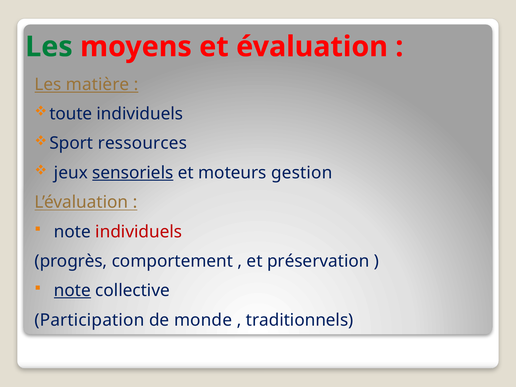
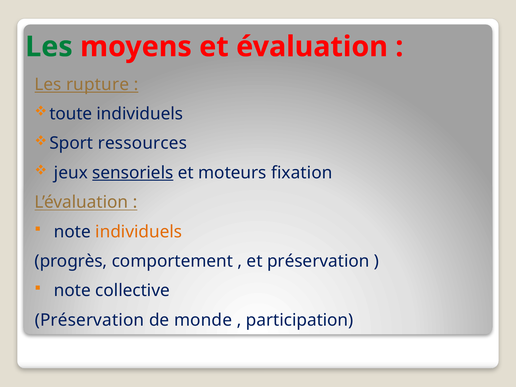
matière: matière -> rupture (98, 84)
gestion: gestion -> fixation (302, 173)
individuels colour: red -> orange (139, 232)
note underline: present -> none (72, 291)
Participation: Participation -> Préservation (89, 320)
traditionnels: traditionnels -> participation (300, 320)
